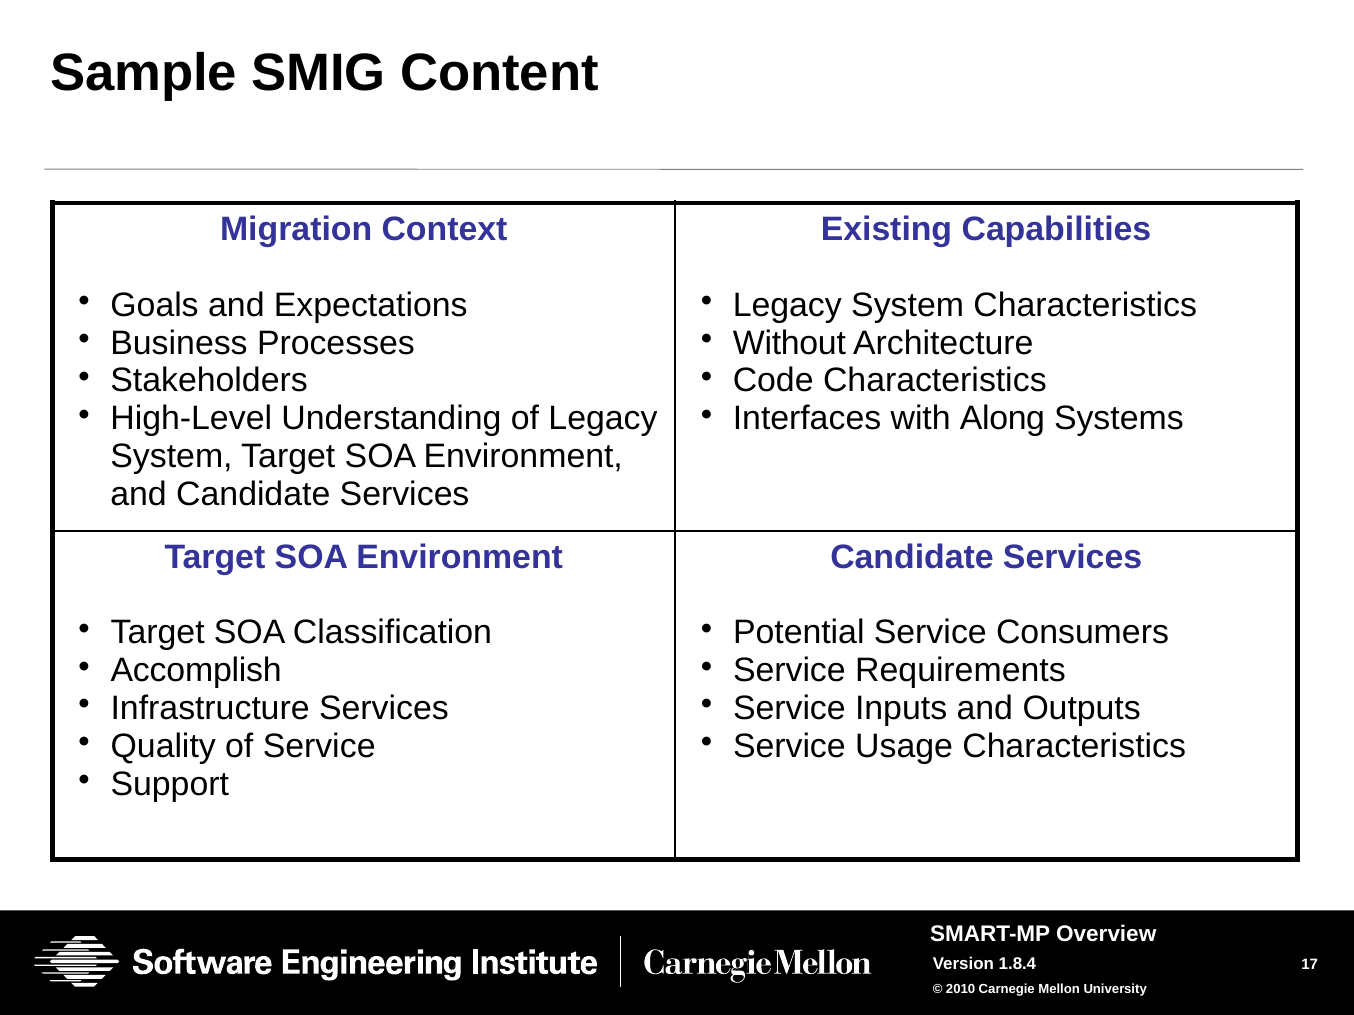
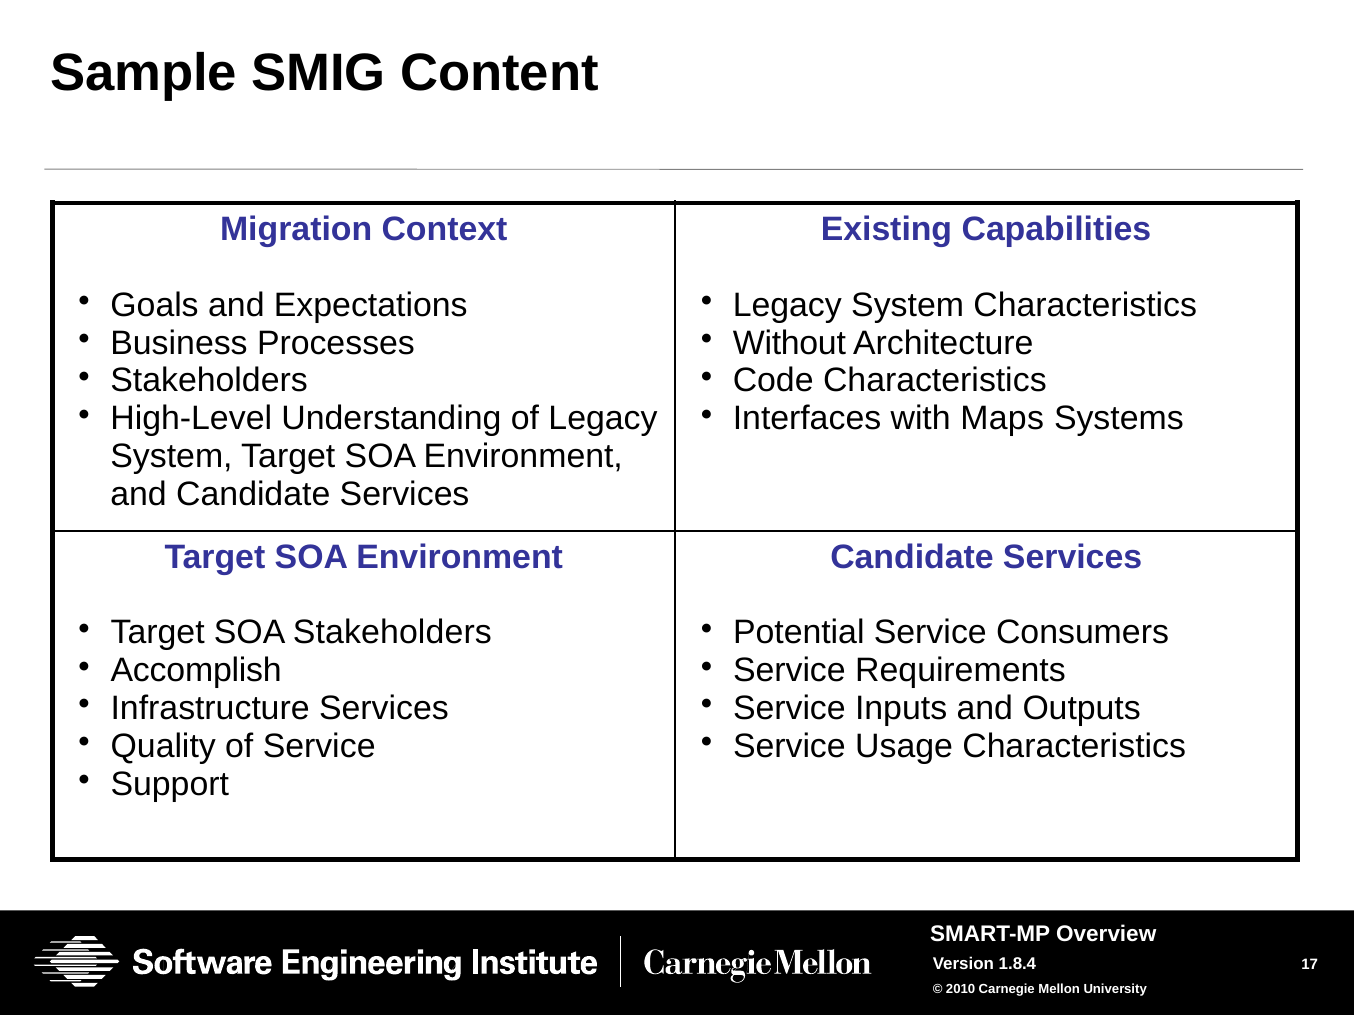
Along: Along -> Maps (1002, 419)
SOA Classification: Classification -> Stakeholders (392, 633)
